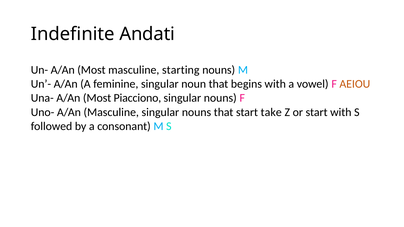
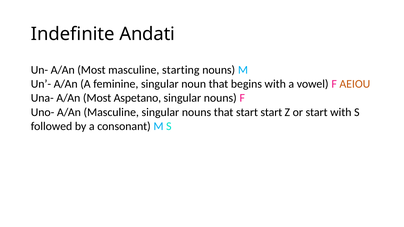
Piacciono: Piacciono -> Aspetano (137, 98)
start take: take -> start (271, 112)
